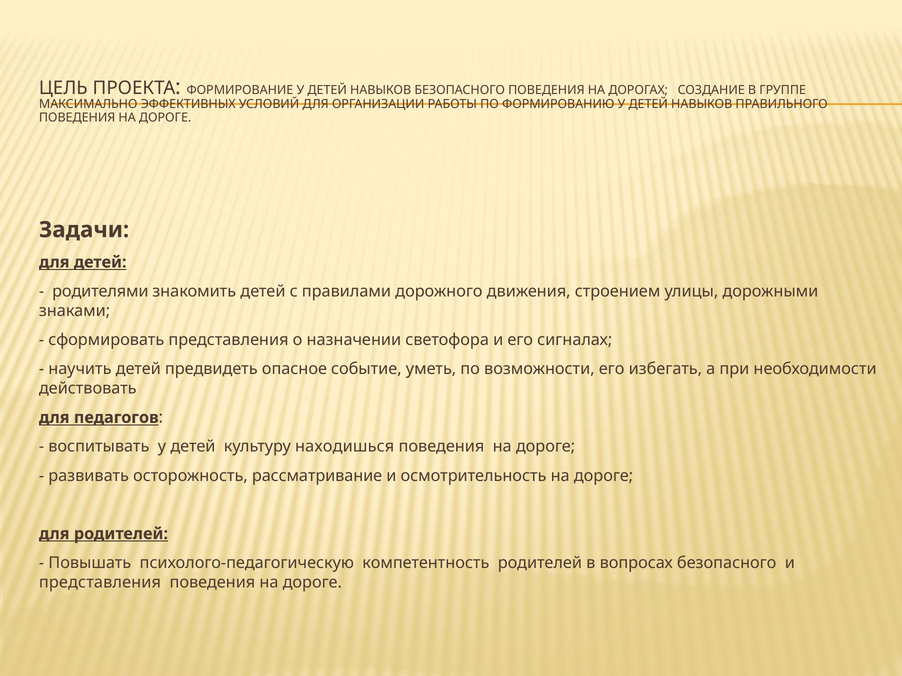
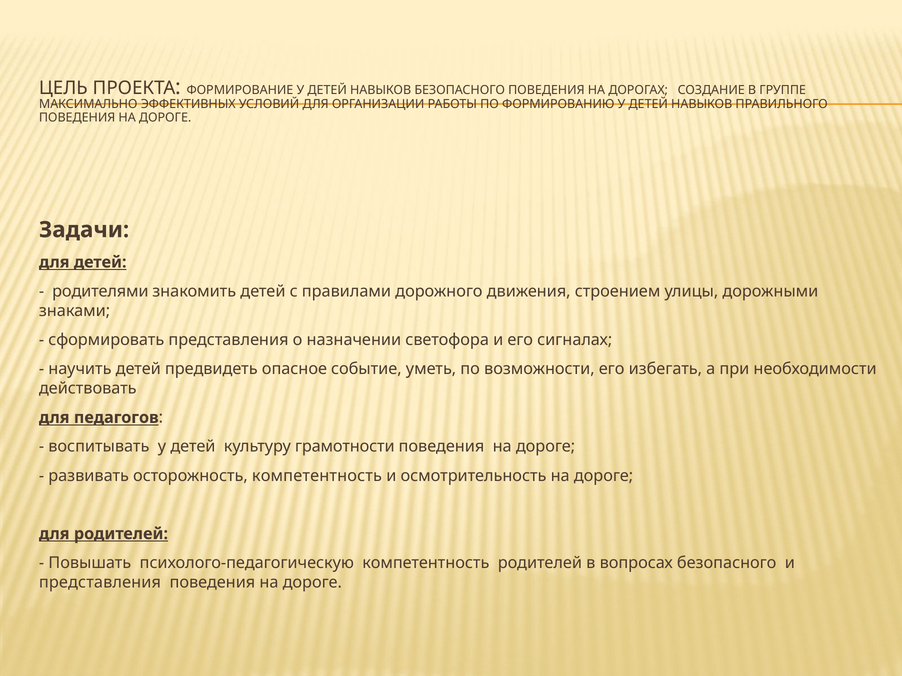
находишься: находишься -> грамотности (345, 447)
осторожность рассматривание: рассматривание -> компетентность (317, 476)
